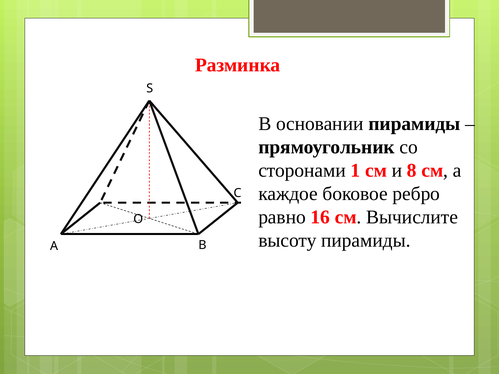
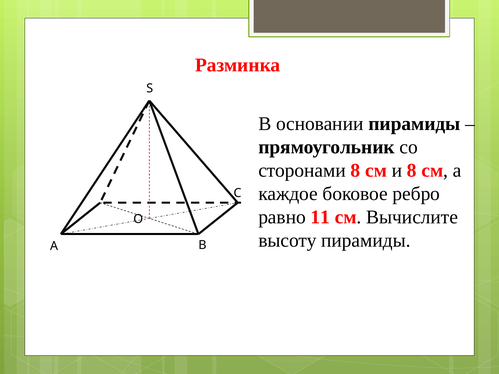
сторонами 1: 1 -> 8 (356, 171)
16: 16 -> 11 (320, 217)
